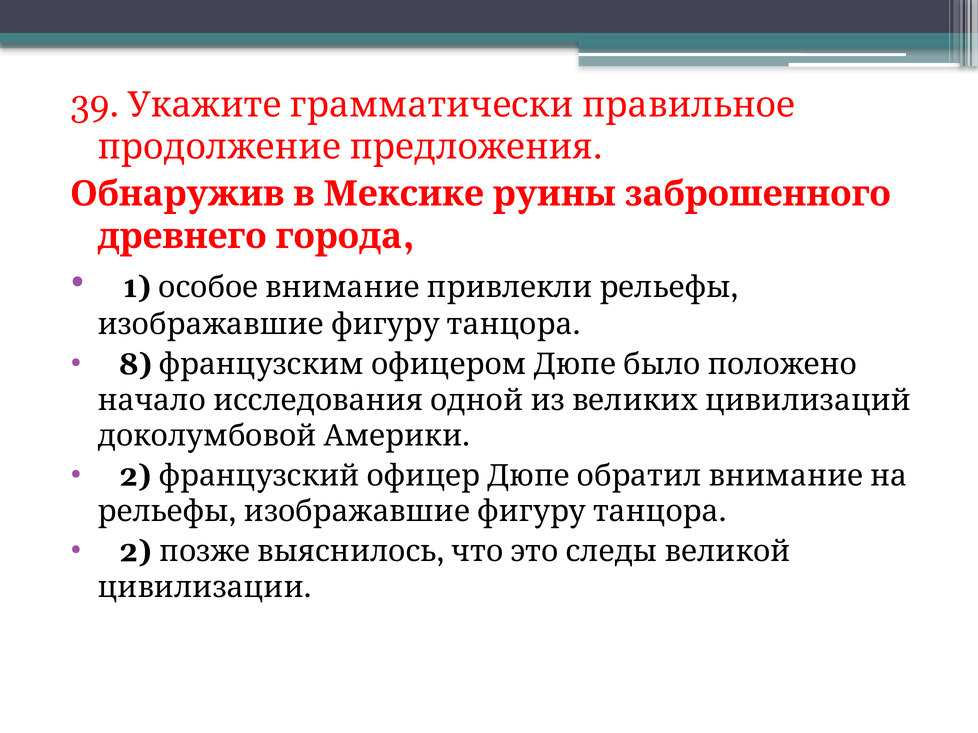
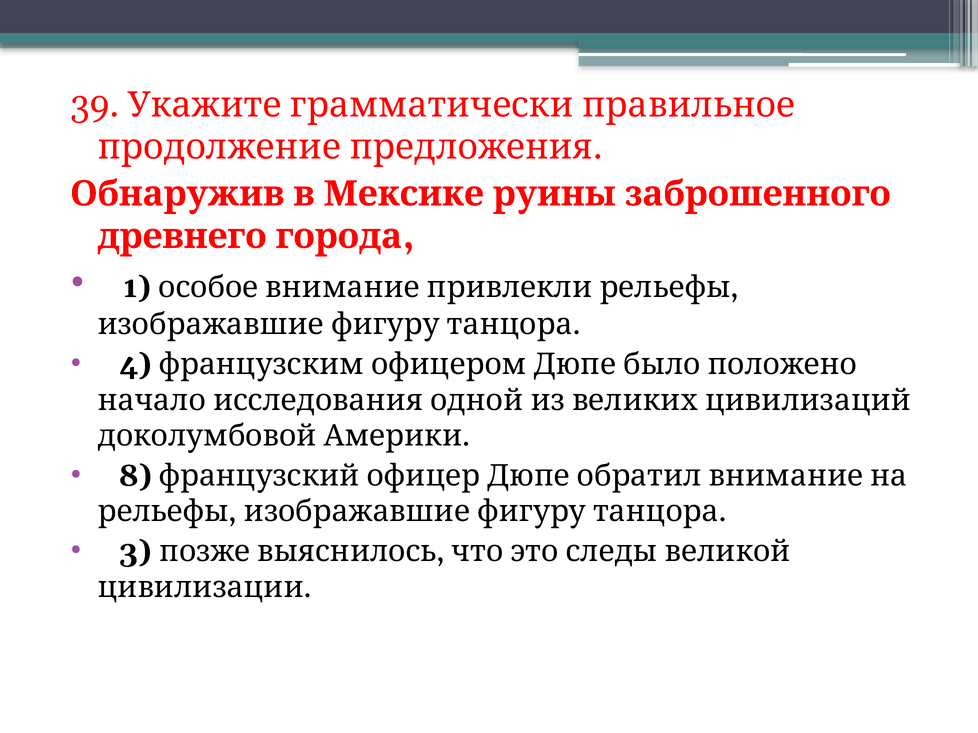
8: 8 -> 4 (135, 365)
2: 2 -> 8 (135, 476)
2: 2 -> 3 (135, 552)
